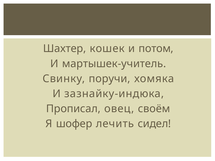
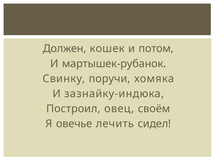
Шахтер: Шахтер -> Должен (65, 49)
мартышек-учитель: мартышек-учитель -> мартышек-рубанок (114, 64)
Прописал: Прописал -> Построил (73, 109)
шофер: шофер -> овечье (74, 124)
